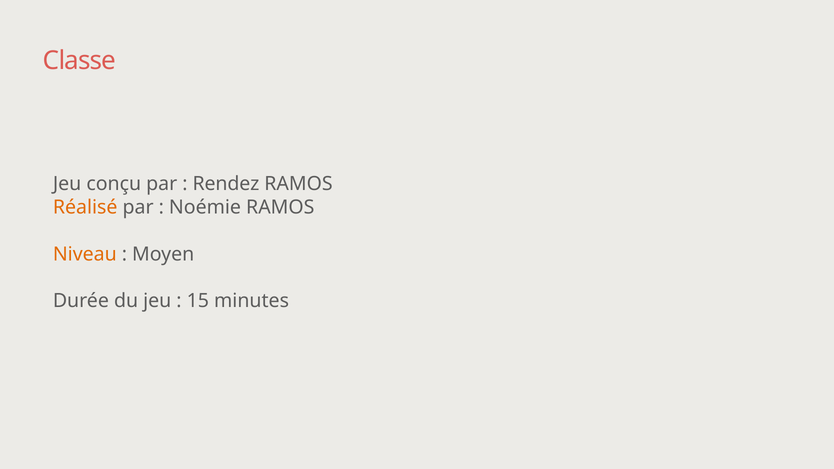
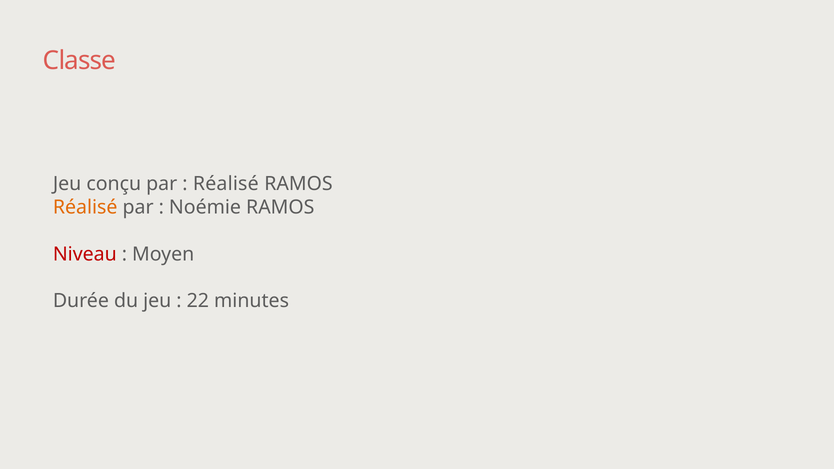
Rendez: Rendez -> Réalisé (226, 184)
Niveau colour: orange -> red (85, 254)
15: 15 -> 22 (198, 301)
